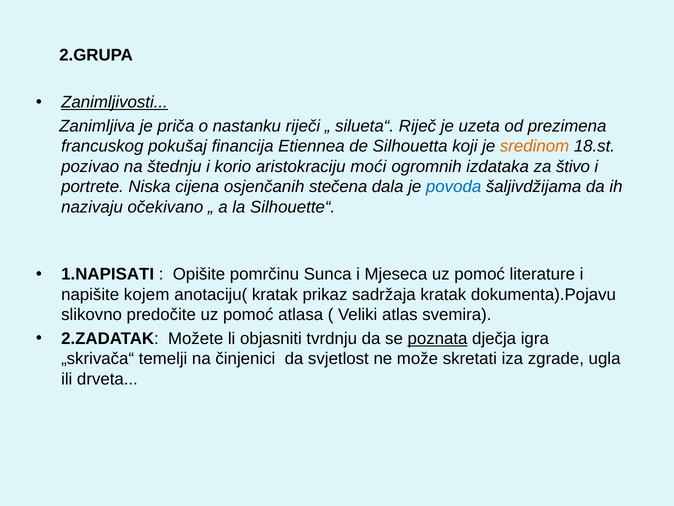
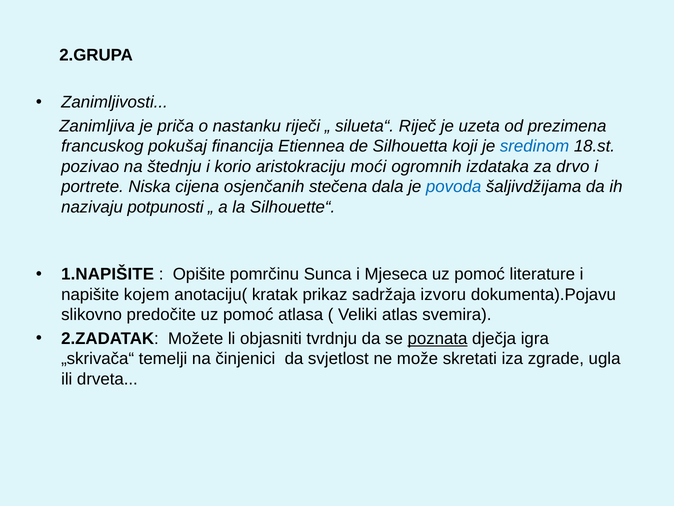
Zanimljivosti underline: present -> none (114, 102)
sredinom colour: orange -> blue (535, 146)
štivo: štivo -> drvo (573, 166)
očekivano: očekivano -> potpunosti (166, 207)
1.NAPISATI: 1.NAPISATI -> 1.NAPIŠITE (108, 274)
sadržaja kratak: kratak -> izvoru (443, 294)
